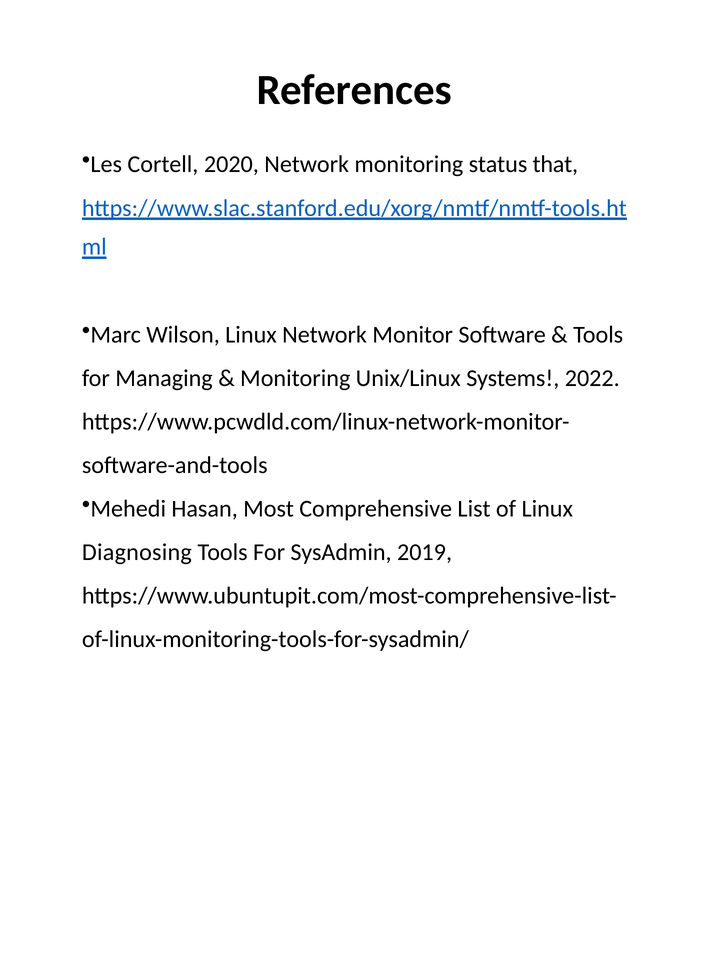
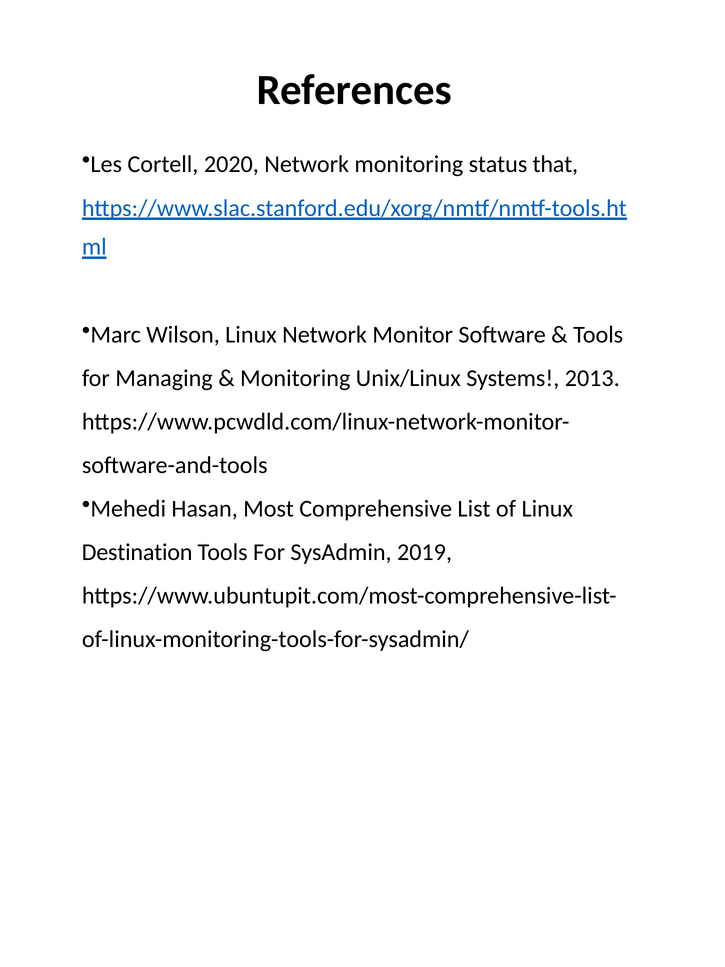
2022: 2022 -> 2013 (592, 378)
Diagnosing: Diagnosing -> Destination (137, 552)
